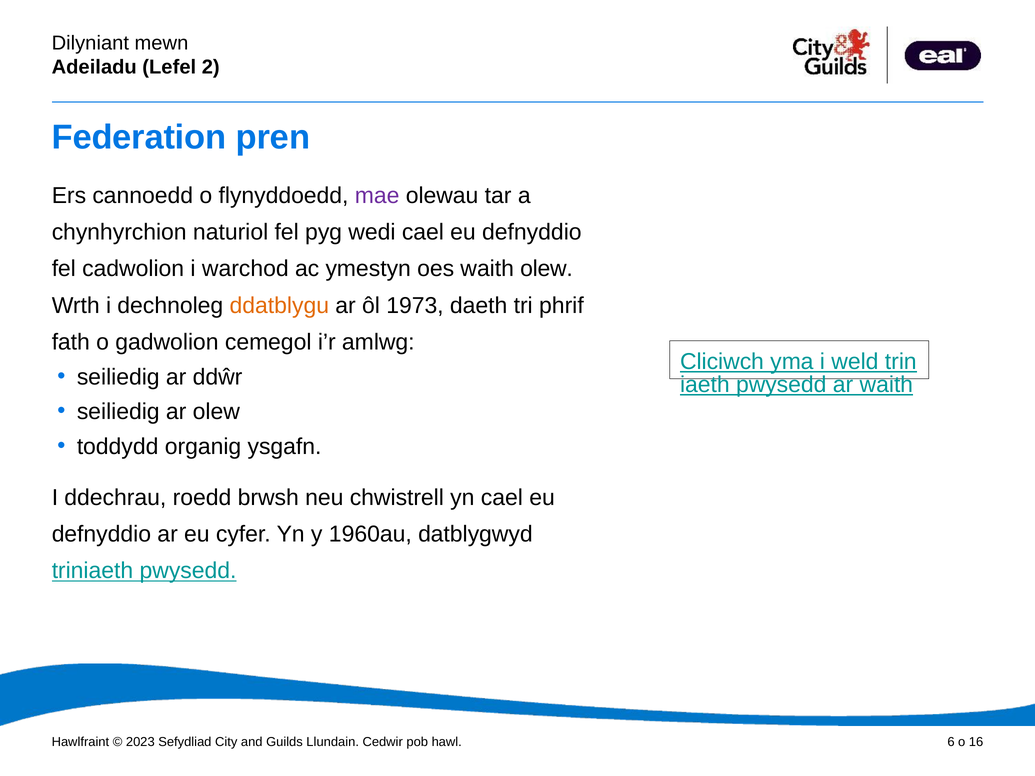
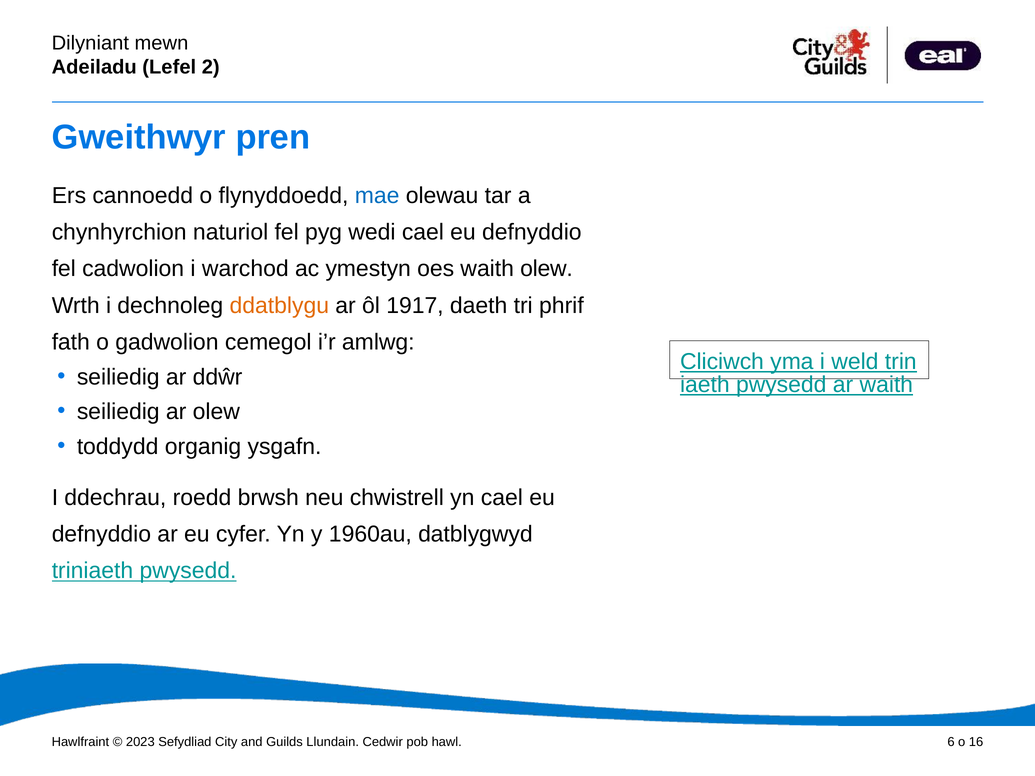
Federation: Federation -> Gweithwyr (139, 137)
mae colour: purple -> blue (377, 196)
1973: 1973 -> 1917 (415, 306)
